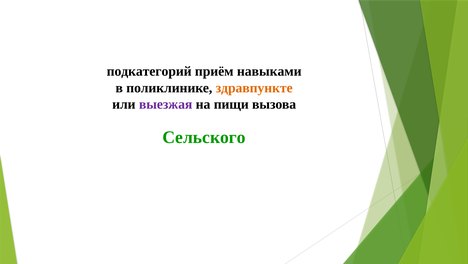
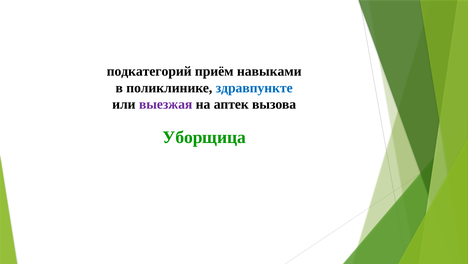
здравпункте colour: orange -> blue (254, 88)
пищи: пищи -> аптек (231, 104)
Сельского: Сельского -> Уборщица (204, 137)
